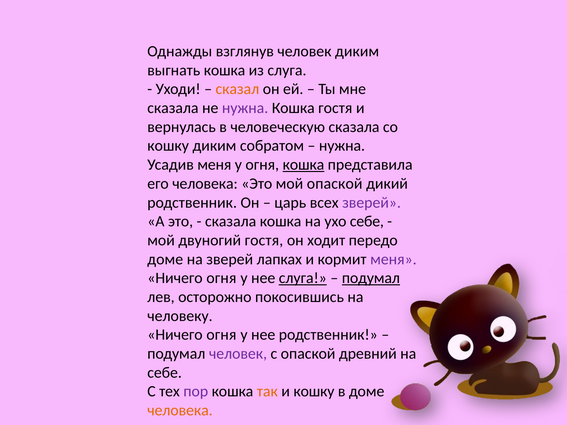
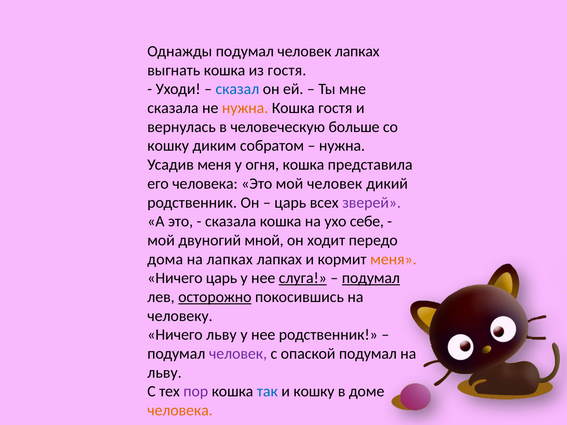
Однажды взглянув: взглянув -> подумал (245, 51)
человек диким: диким -> лапках (357, 51)
из слуга: слуга -> гостя (287, 70)
сказал colour: orange -> blue (237, 89)
нужна colour: purple -> orange (245, 108)
человеческую сказала: сказала -> больше (354, 127)
кошка underline: present -> none (303, 165)
мой опаской: опаской -> человек (335, 184)
двуногий гостя: гостя -> мной (264, 240)
доме: доме -> дома (165, 259)
на зверей: зверей -> лапках (230, 259)
меня colour: purple -> orange (393, 259)
огня: огня -> царь (222, 278)
осторожно underline: none -> present (215, 297)
огня: огня -> льву (221, 335)
опаской древний: древний -> подумал (368, 354)
себе: себе -> льву (165, 373)
так colour: orange -> blue (267, 392)
